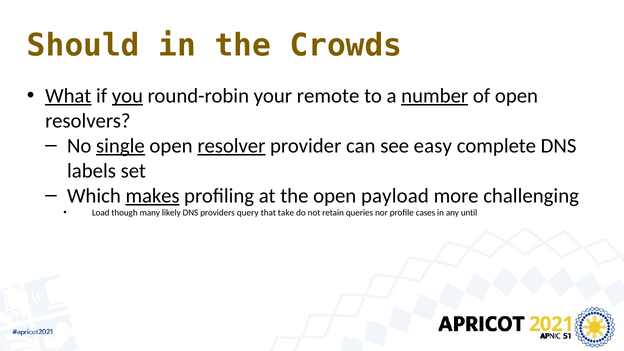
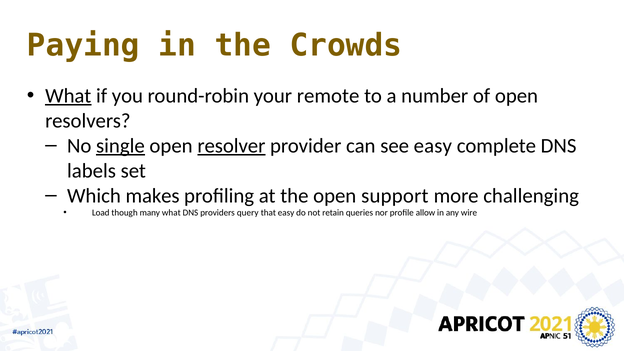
Should: Should -> Paying (83, 45)
you underline: present -> none (127, 96)
number underline: present -> none (435, 96)
makes underline: present -> none (153, 196)
payload: payload -> support (395, 196)
many likely: likely -> what (171, 213)
that take: take -> easy (286, 213)
cases: cases -> allow (425, 213)
until: until -> wire (469, 213)
